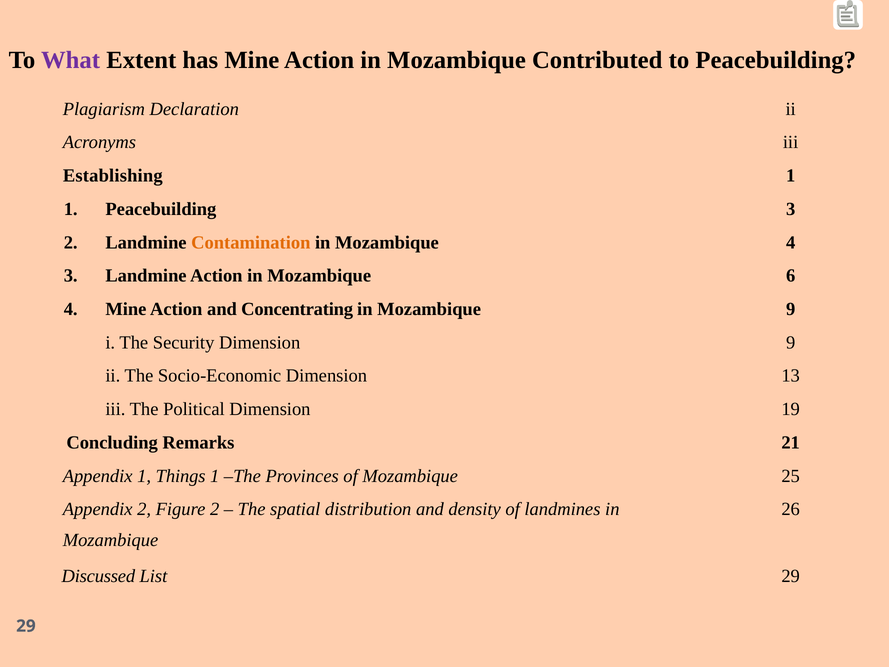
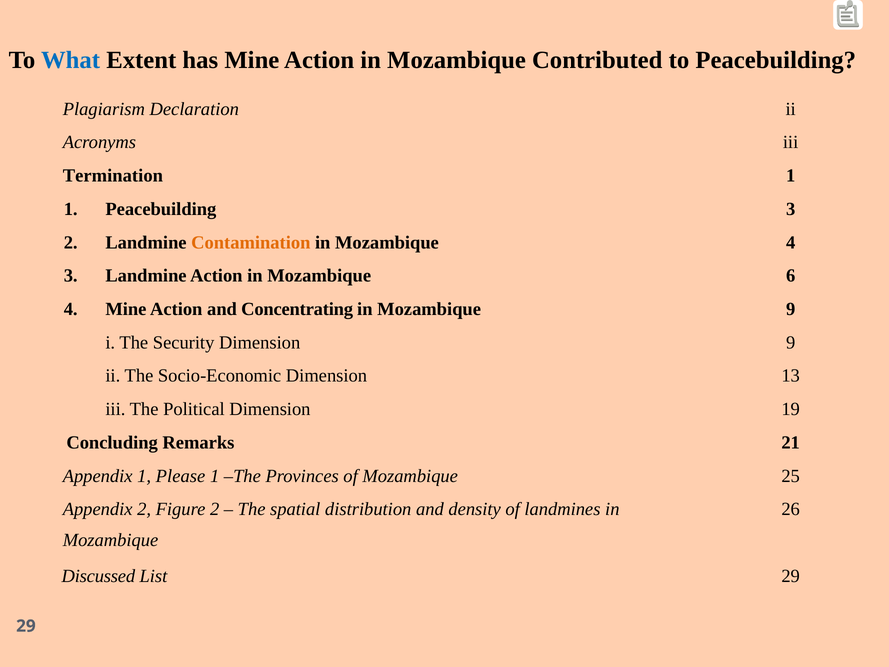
What colour: purple -> blue (71, 60)
Establishing: Establishing -> Termination (113, 176)
Things: Things -> Please (181, 476)
